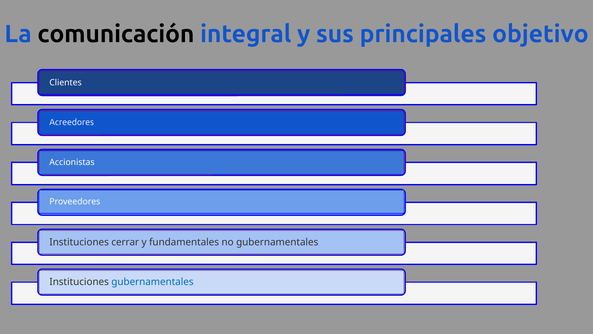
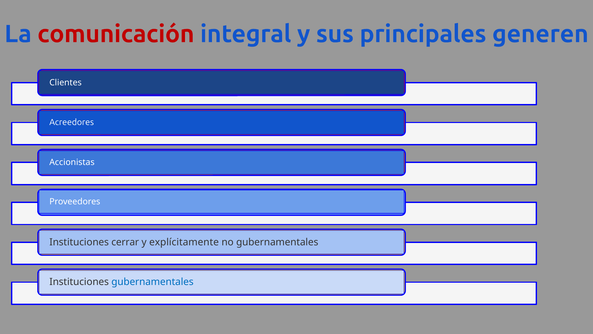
comunicación colour: black -> red (116, 34)
objetivo: objetivo -> generen (540, 34)
fundamentales: fundamentales -> explícitamente (184, 242)
